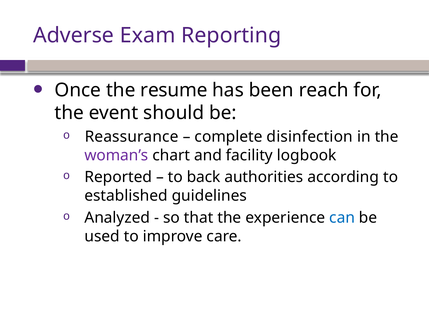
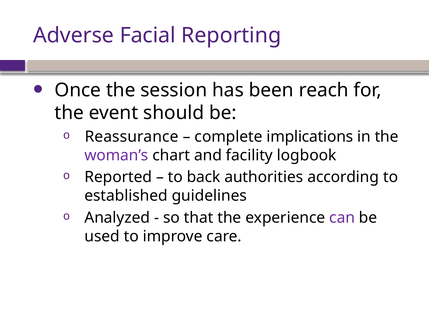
Exam: Exam -> Facial (148, 35)
resume: resume -> session (174, 90)
disinfection: disinfection -> implications (310, 137)
can colour: blue -> purple (342, 218)
